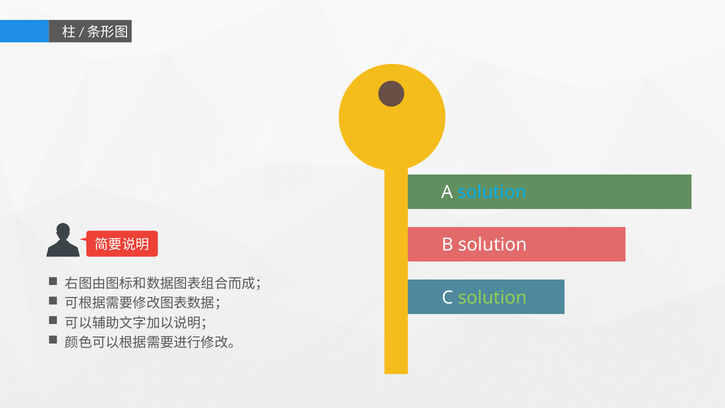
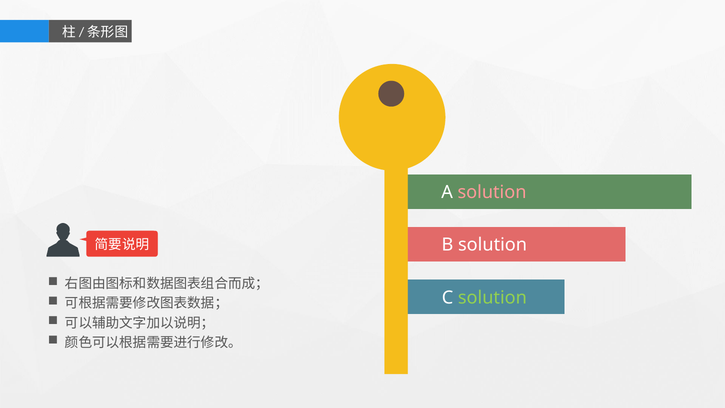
solution colour: light blue -> pink (492, 192)
